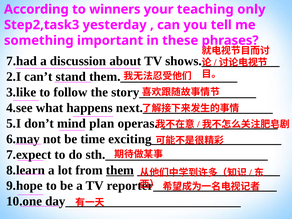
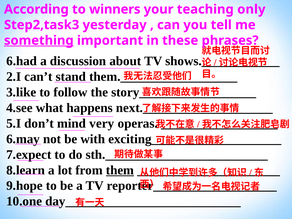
something underline: none -> present (39, 40)
7.had: 7.had -> 6.had (22, 61)
plan: plan -> very (102, 123)
time: time -> with (93, 139)
